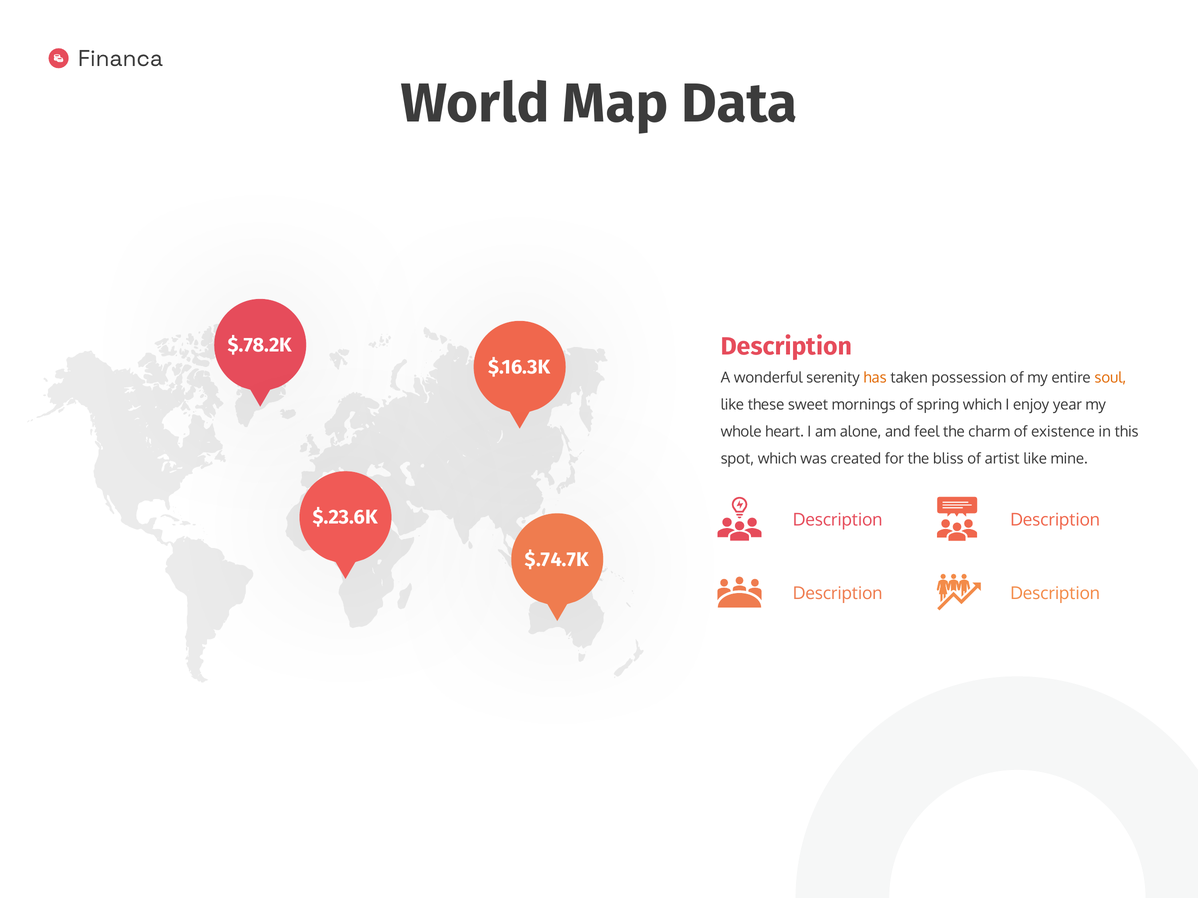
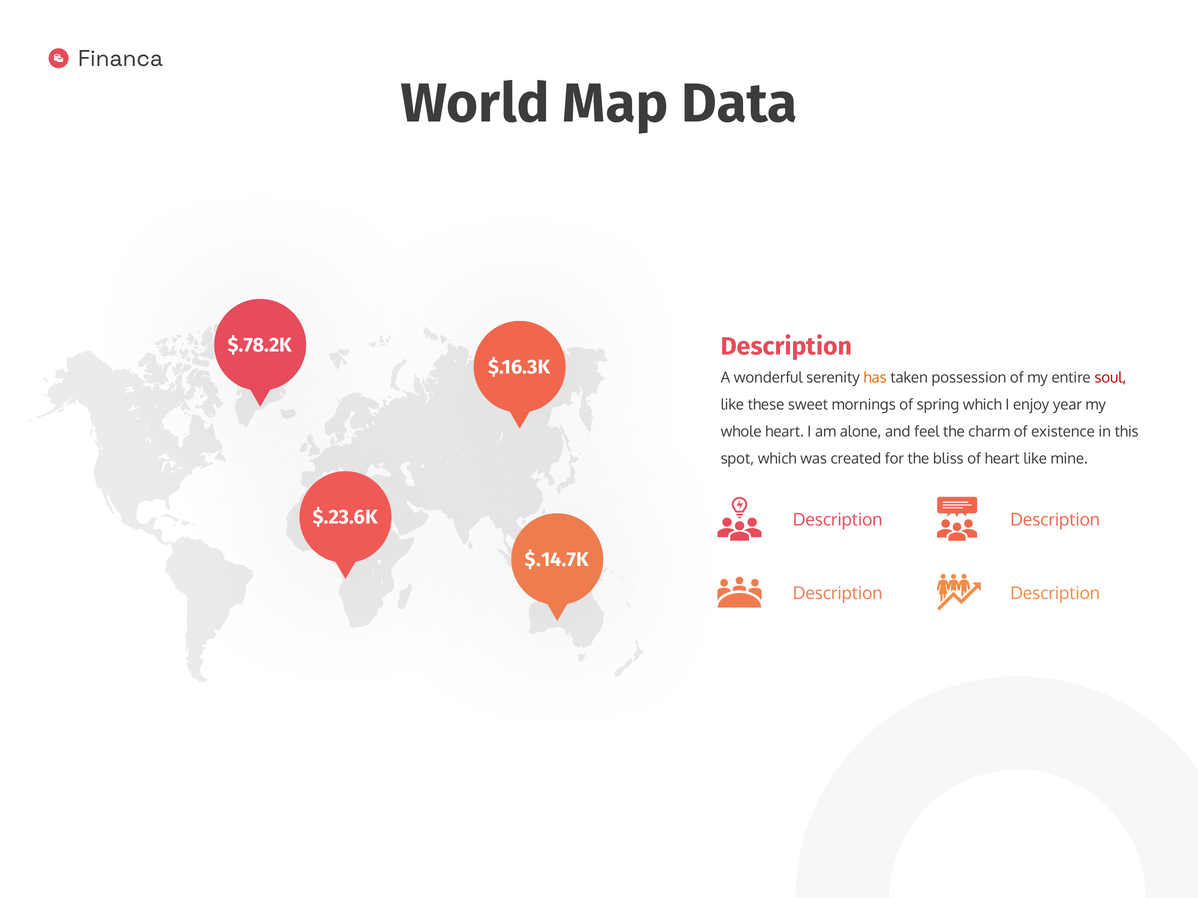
soul colour: orange -> red (1110, 378)
of artist: artist -> heart (1002, 459)
$.74.7K: $.74.7K -> $.14.7K (557, 560)
